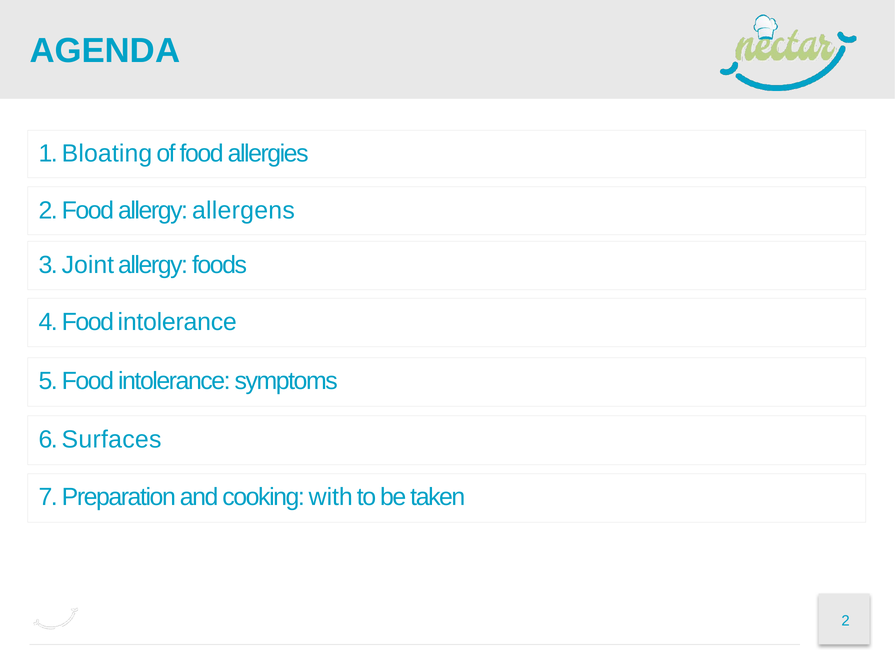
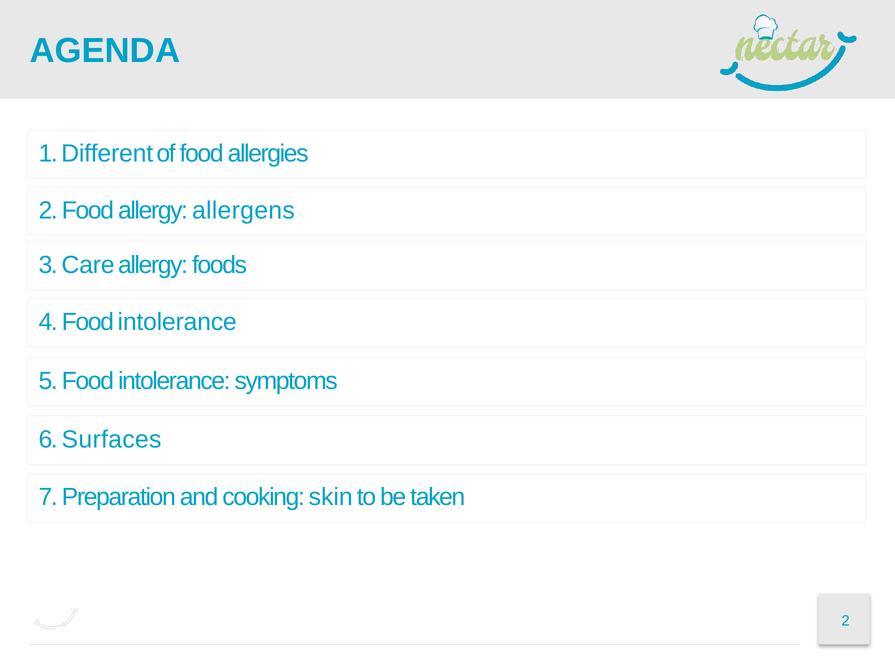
Bloating: Bloating -> Different (107, 154)
Joint: Joint -> Care (88, 265)
with: with -> skin (331, 497)
